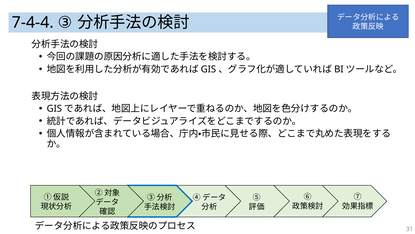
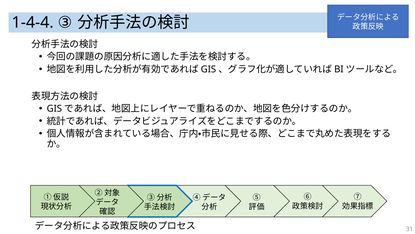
7-4-4: 7-4-4 -> 1-4-4 (33, 23)
